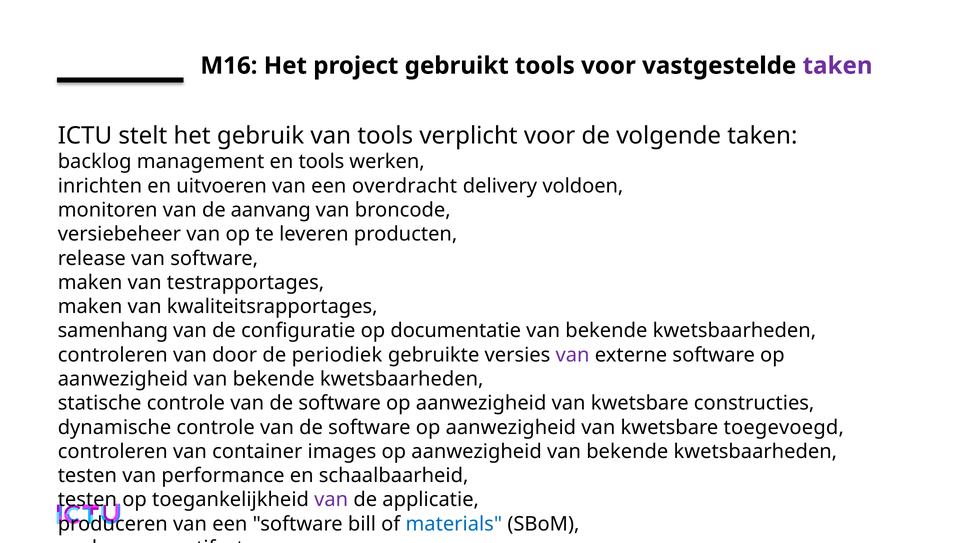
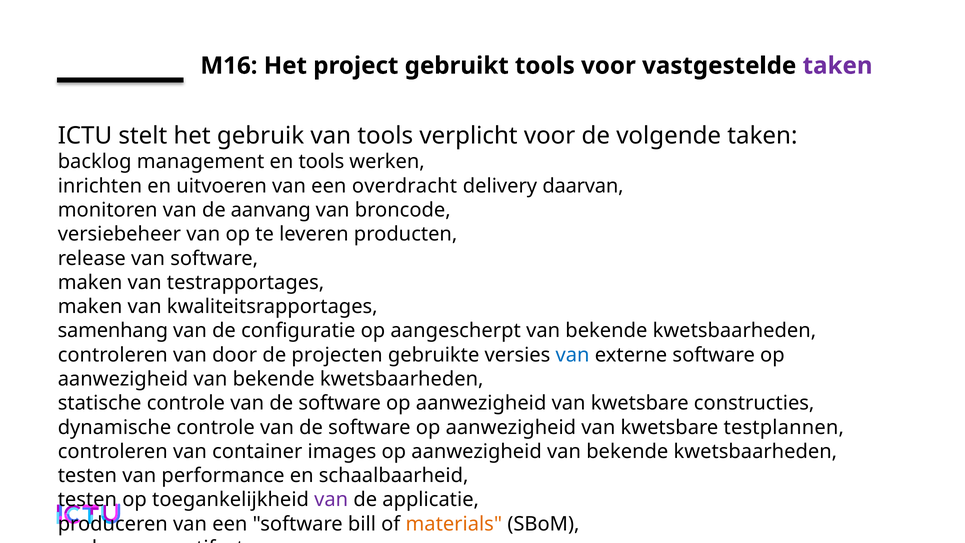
voldoen: voldoen -> daarvan (583, 186)
documentatie: documentatie -> aangescherpt (456, 331)
periodiek: periodiek -> projecten (337, 355)
van colour: purple -> blue (573, 355)
toegevoegd: toegevoegd -> testplannen (784, 427)
materials colour: blue -> orange (454, 524)
